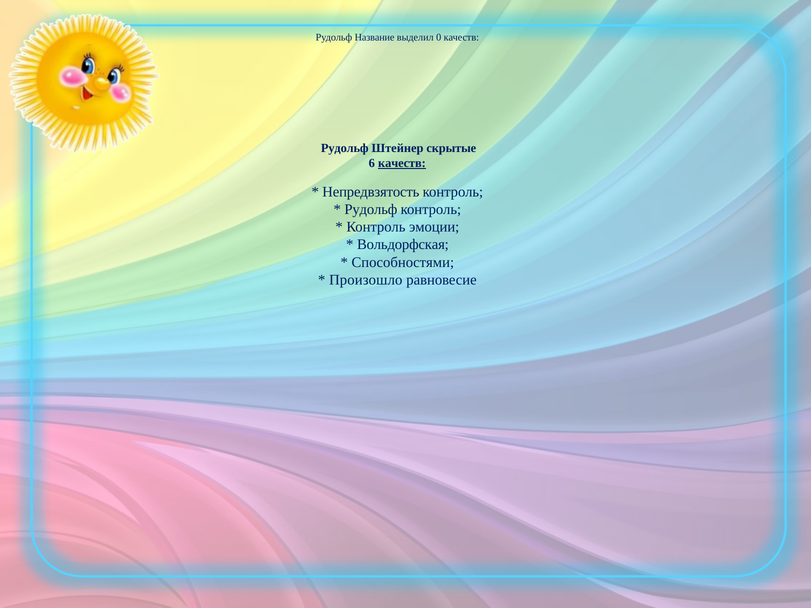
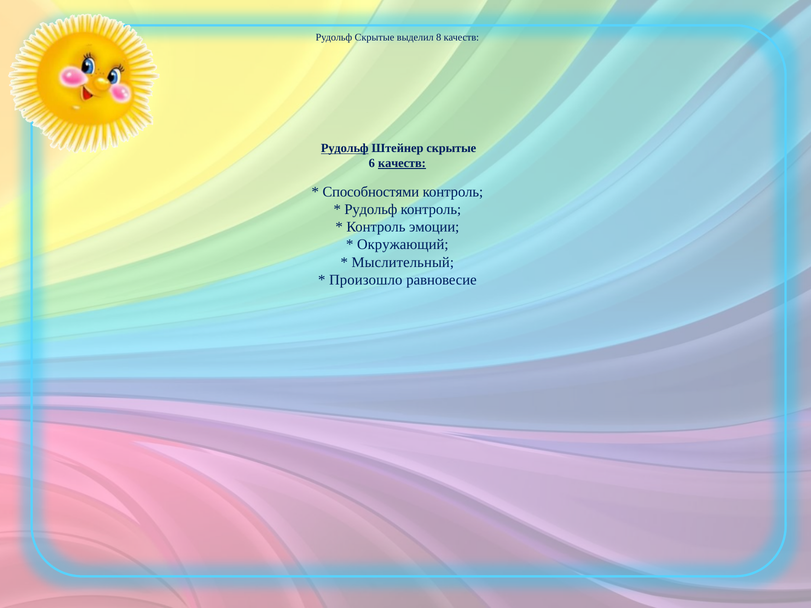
Рудольф Название: Название -> Скрытые (374, 37)
0: 0 -> 8 (439, 37)
Рудольф underline: none -> present (345, 148)
Непредвзятость: Непредвзятость -> Способностями (371, 192)
Вольдорфская: Вольдорфская -> Окружающий (403, 245)
Способностями: Способностями -> Мыслительный (403, 262)
